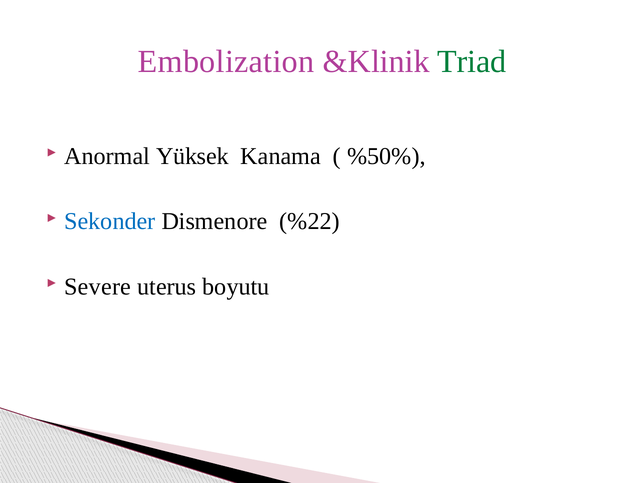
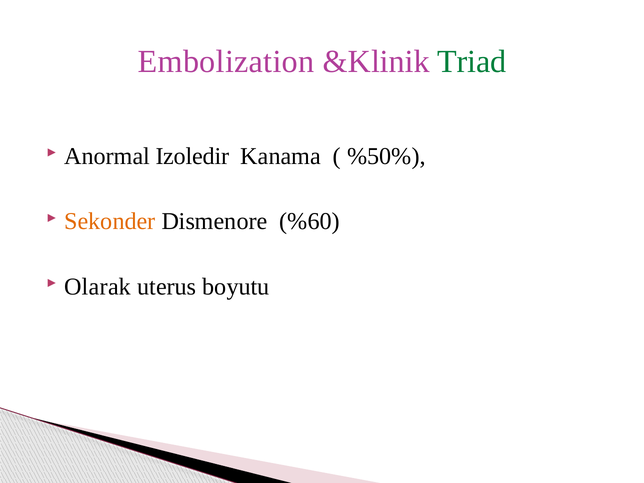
Yüksek: Yüksek -> Izoledir (192, 156)
Sekonder colour: blue -> orange (110, 221)
%22: %22 -> %60 (310, 221)
Severe: Severe -> Olarak (98, 287)
